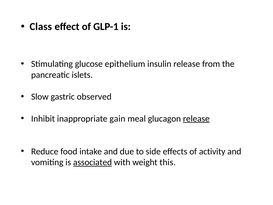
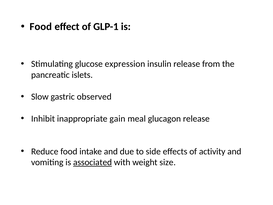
Class: Class -> Food (41, 27)
epithelium: epithelium -> expression (125, 64)
release underline: present -> none (196, 118)
this: this -> size (168, 162)
